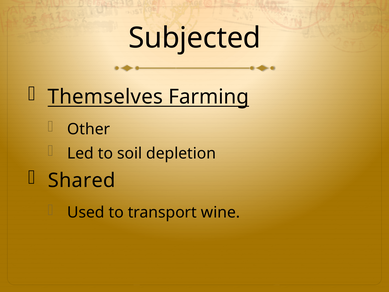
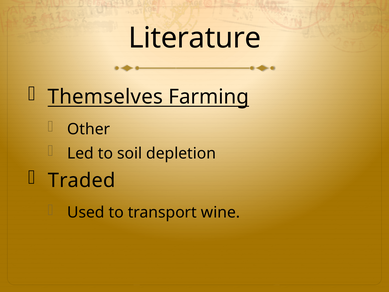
Subjected: Subjected -> Literature (195, 38)
Shared: Shared -> Traded (82, 180)
